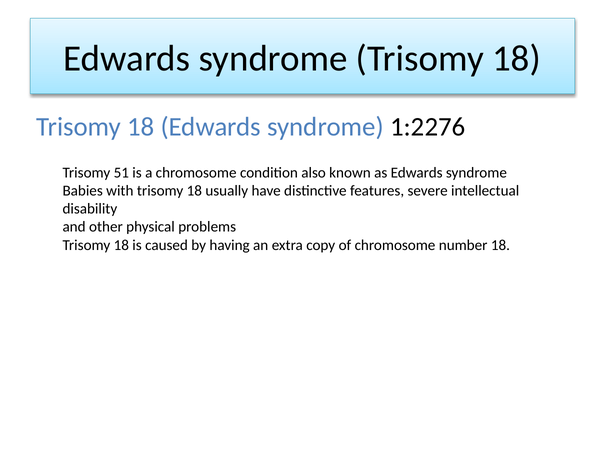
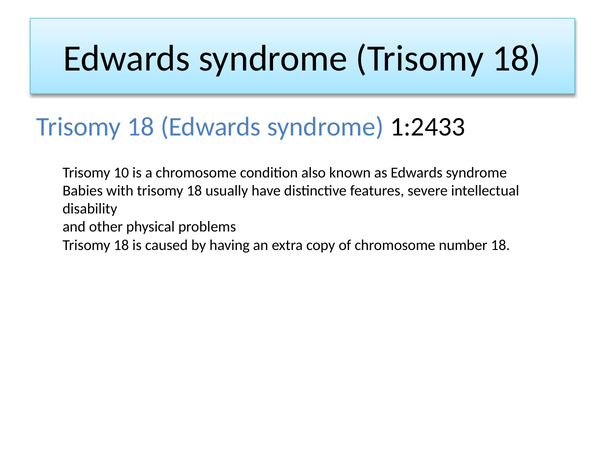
1:2276: 1:2276 -> 1:2433 (428, 127)
51: 51 -> 10 (121, 172)
